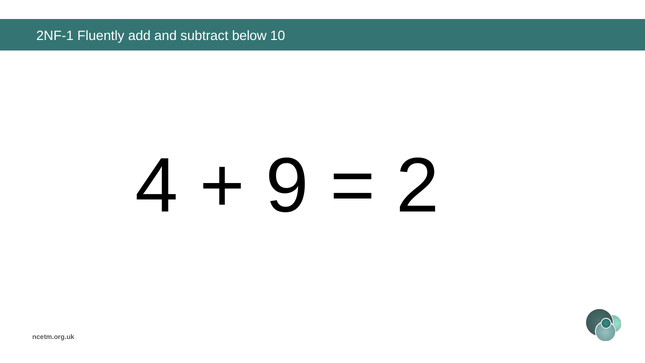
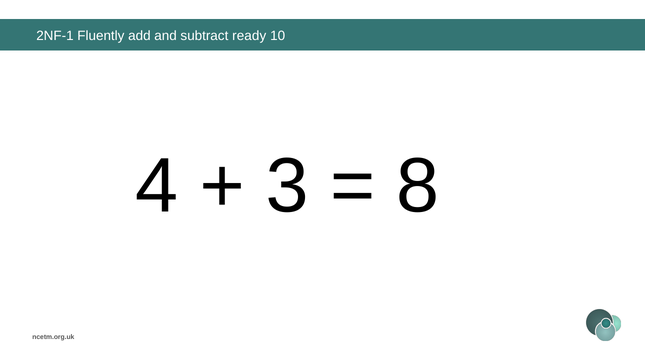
below: below -> ready (249, 36)
9: 9 -> 3 (287, 186)
2: 2 -> 8 (418, 186)
